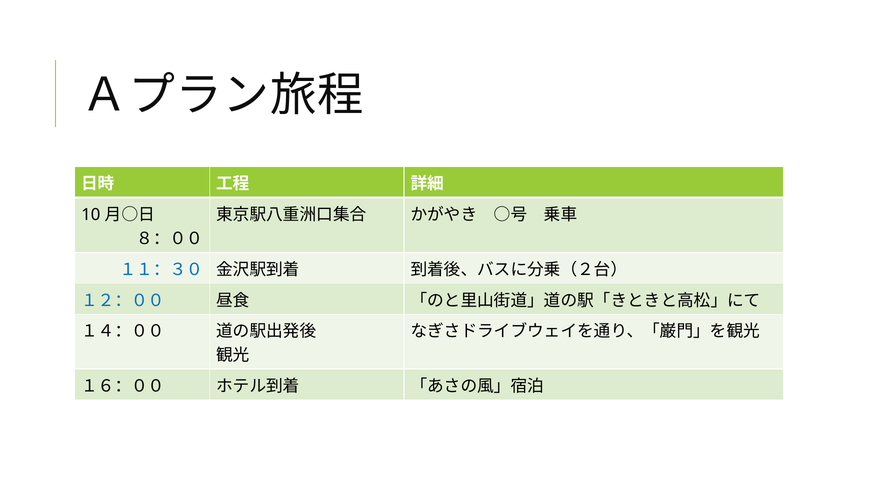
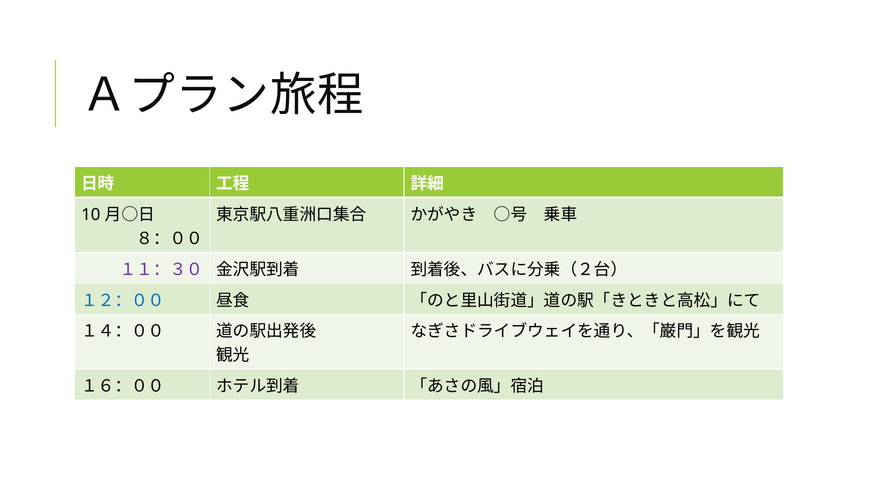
１１：３０ colour: blue -> purple (161, 270)
